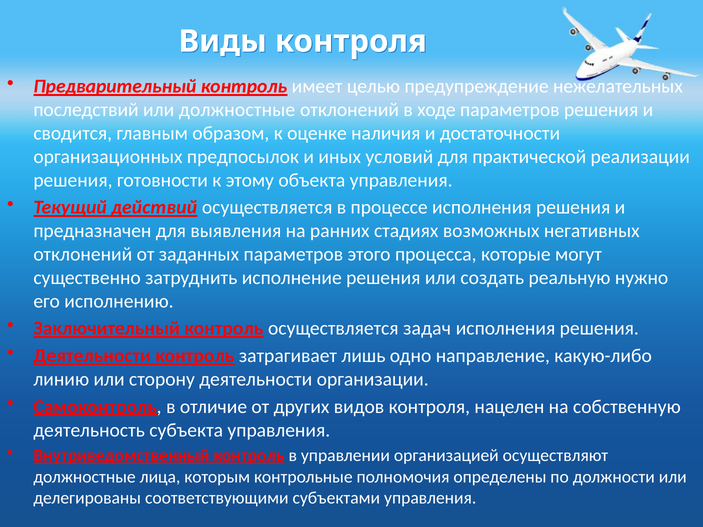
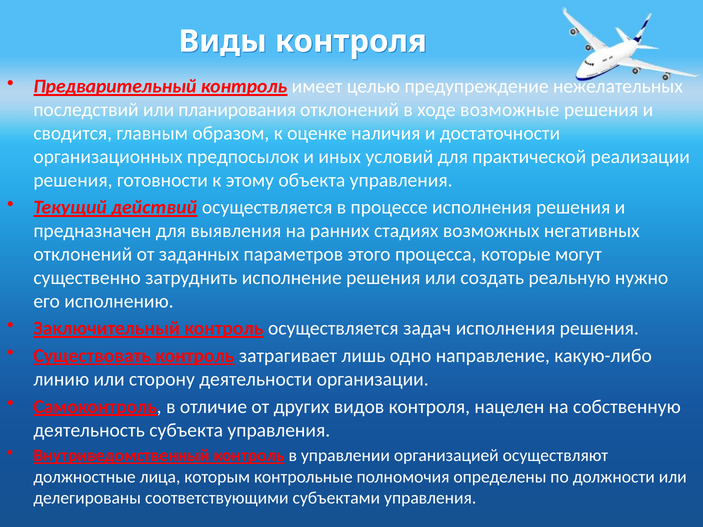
или должностные: должностные -> планирования (237, 110)
ходе параметров: параметров -> возможные (510, 110)
Деятельности: Деятельности -> Существовать (92, 356)
